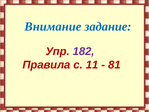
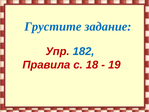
Внимание: Внимание -> Грустите (53, 26)
182 colour: purple -> blue (84, 51)
11: 11 -> 18 (92, 65)
81: 81 -> 19 (114, 65)
